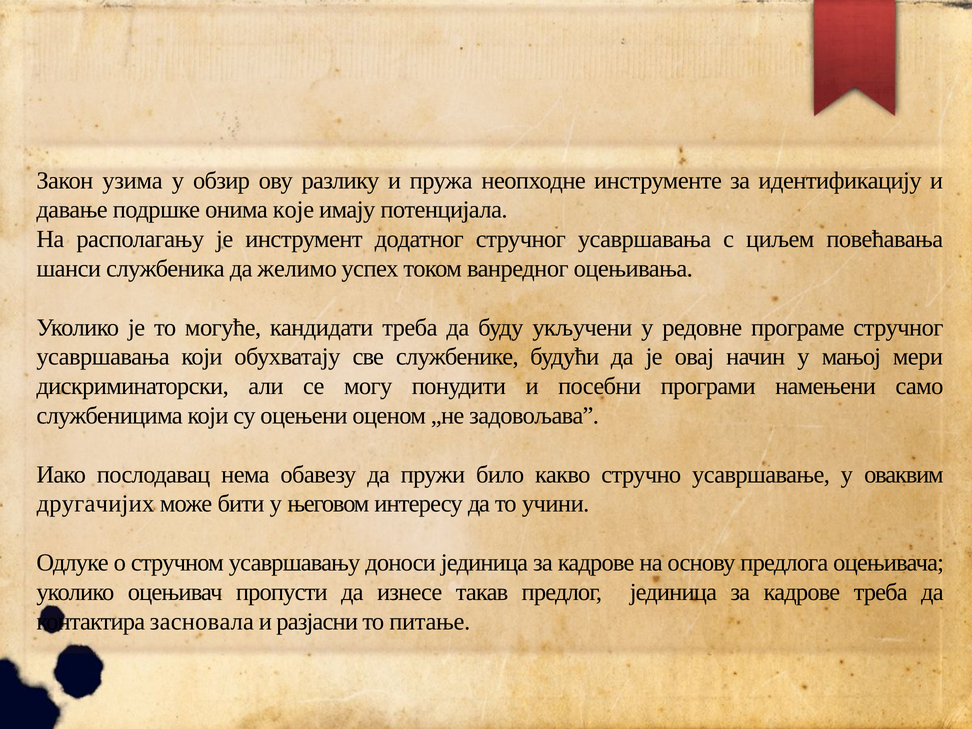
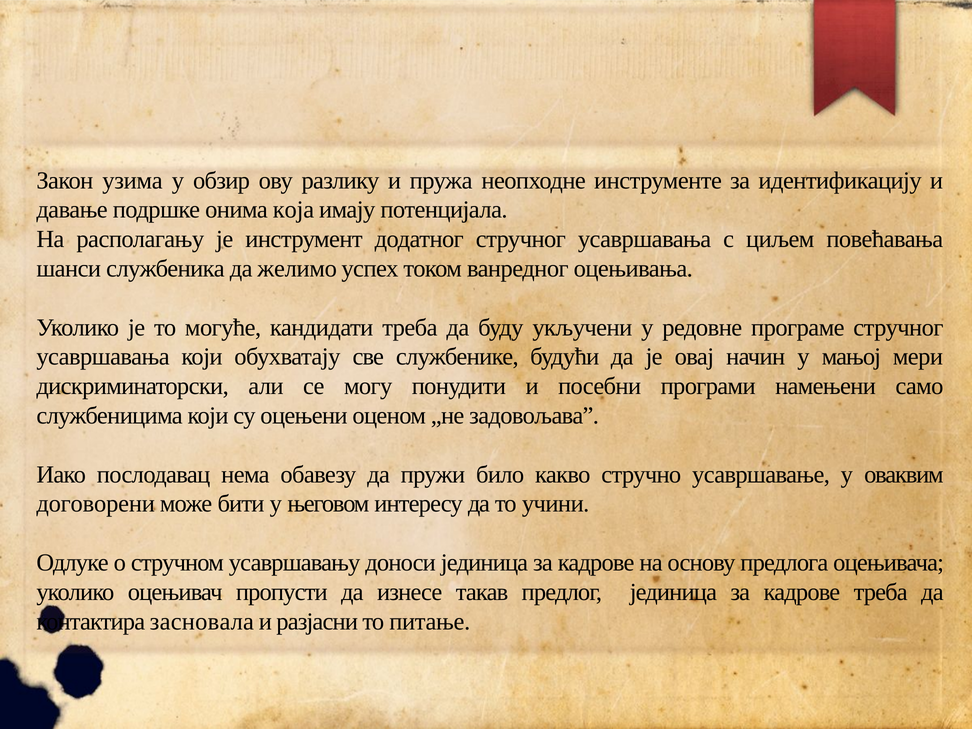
које: које -> која (294, 210)
другачијих: другачијих -> договорени (96, 504)
